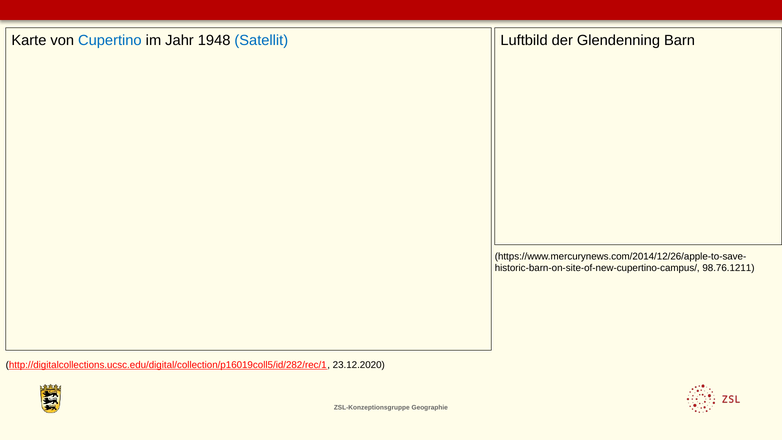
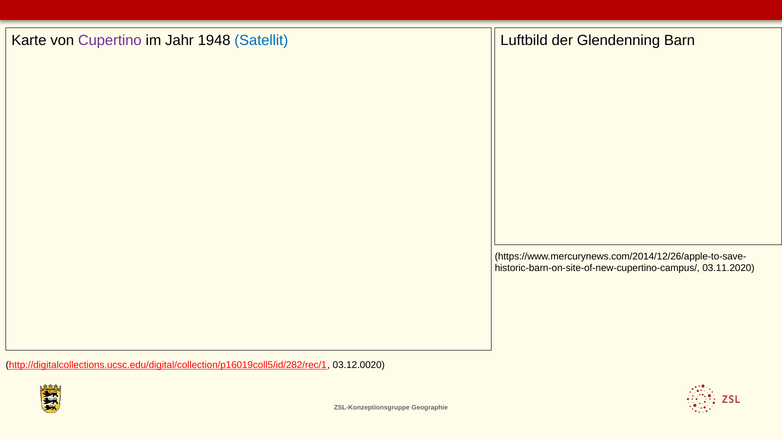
Cupertino colour: blue -> purple (110, 40)
98.76.1211: 98.76.1211 -> 03.11.2020 (728, 268)
23.12.2020: 23.12.2020 -> 03.12.0020 (359, 365)
